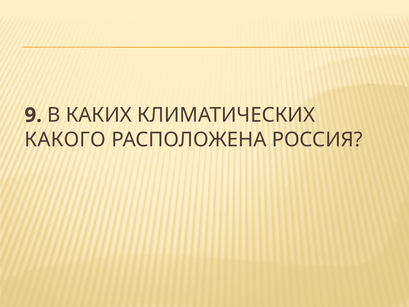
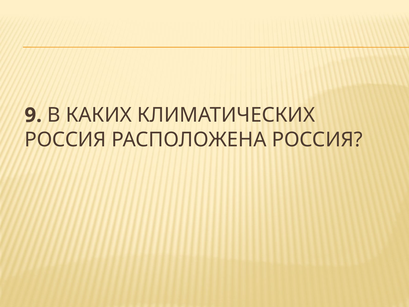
КАКОГО: КАКОГО -> РОССИЯ (65, 140)
